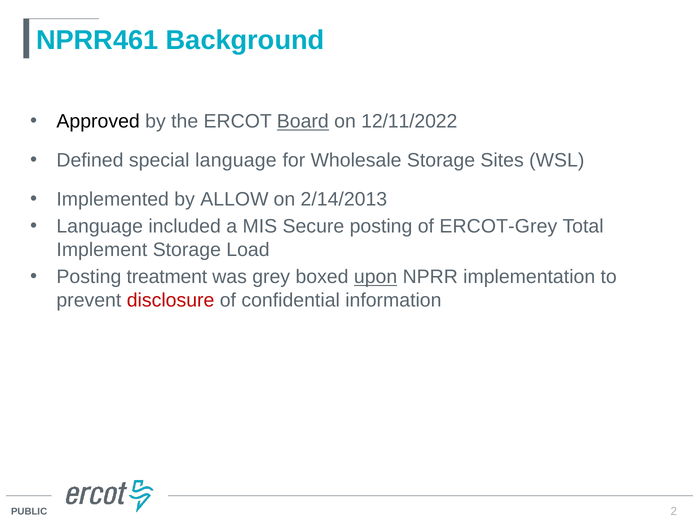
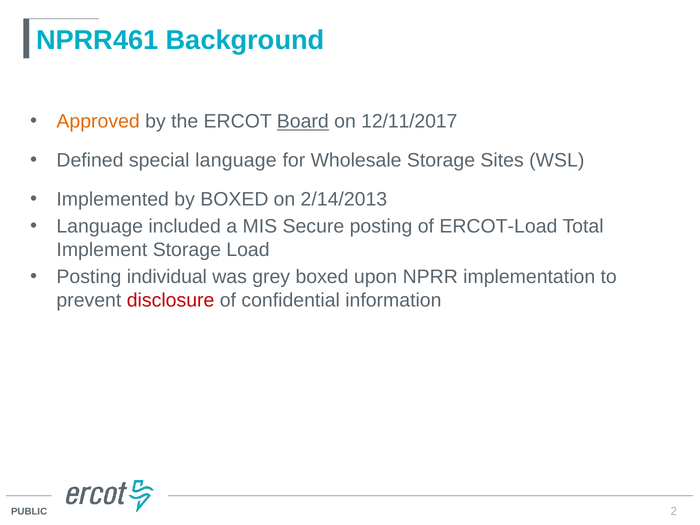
Approved colour: black -> orange (98, 121)
12/11/2022: 12/11/2022 -> 12/11/2017 (409, 121)
by ALLOW: ALLOW -> BOXED (234, 199)
ERCOT-Grey: ERCOT-Grey -> ERCOT-Load (498, 226)
treatment: treatment -> individual (167, 277)
upon underline: present -> none (376, 277)
